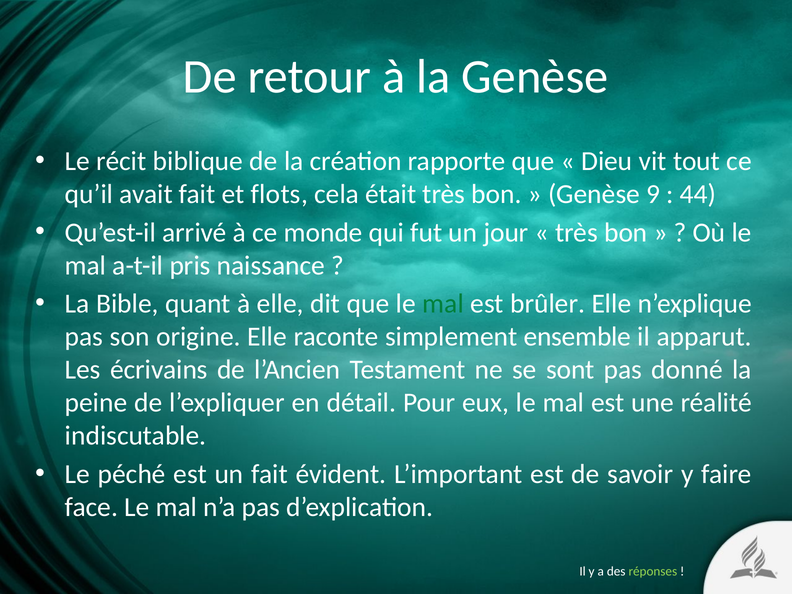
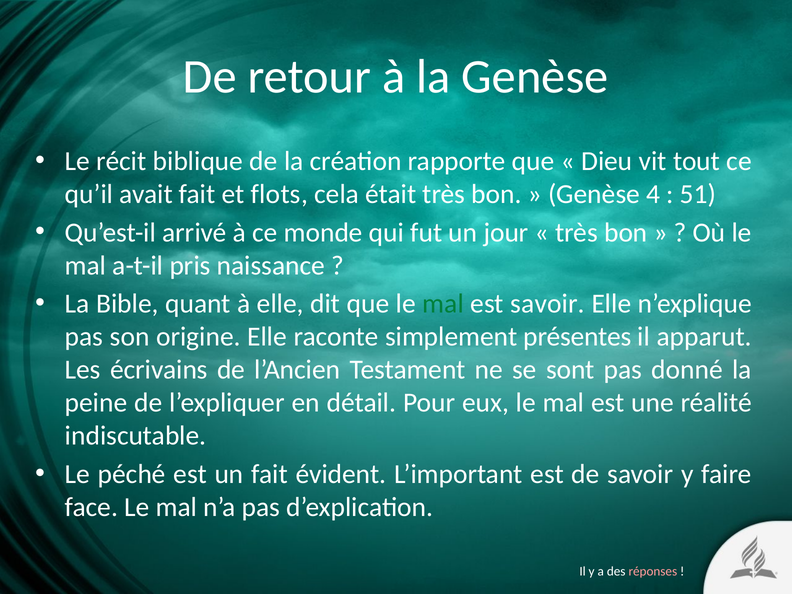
9: 9 -> 4 (653, 194)
44: 44 -> 51 (698, 194)
est brûler: brûler -> savoir (548, 304)
ensemble: ensemble -> présentes (577, 337)
réponses colour: light green -> pink (653, 571)
